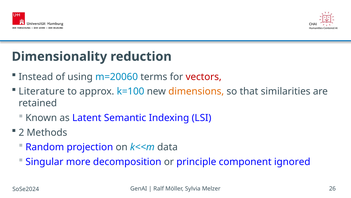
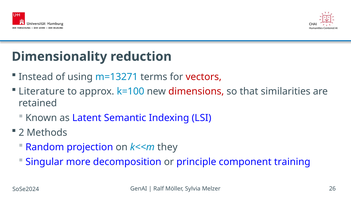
m=20060: m=20060 -> m=13271 (117, 77)
dimensions colour: orange -> red (196, 91)
data: data -> they (167, 147)
ignored: ignored -> training (292, 161)
